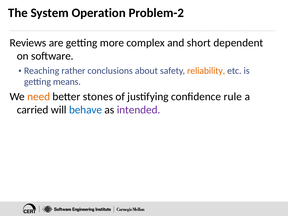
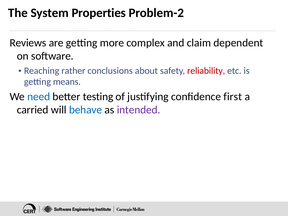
Operation: Operation -> Properties (99, 13)
short: short -> claim (199, 43)
reliability colour: orange -> red (206, 71)
need colour: orange -> blue (39, 97)
stones: stones -> testing (98, 97)
rule: rule -> first (233, 97)
